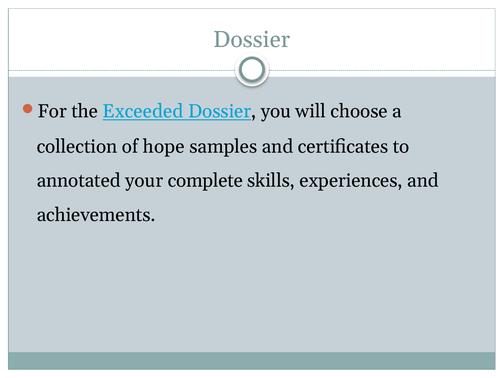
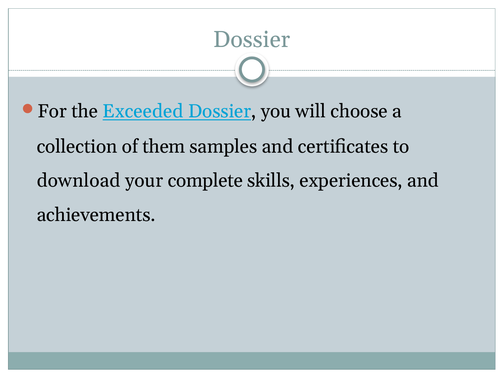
hope: hope -> them (164, 147)
annotated: annotated -> download (79, 181)
